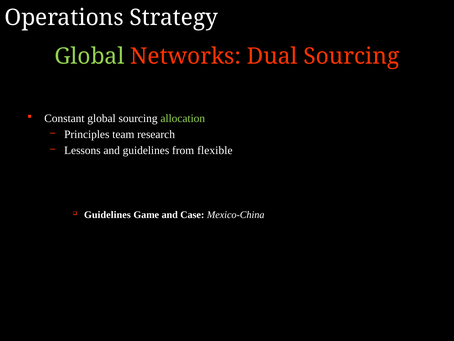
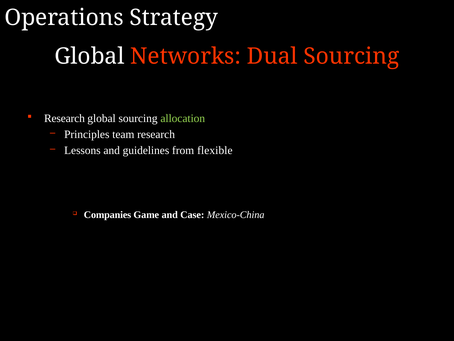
Global colour: light green -> white (89, 56)
Constant: Constant -> Research (64, 118)
Guidelines: Guidelines -> Companies (107, 214)
